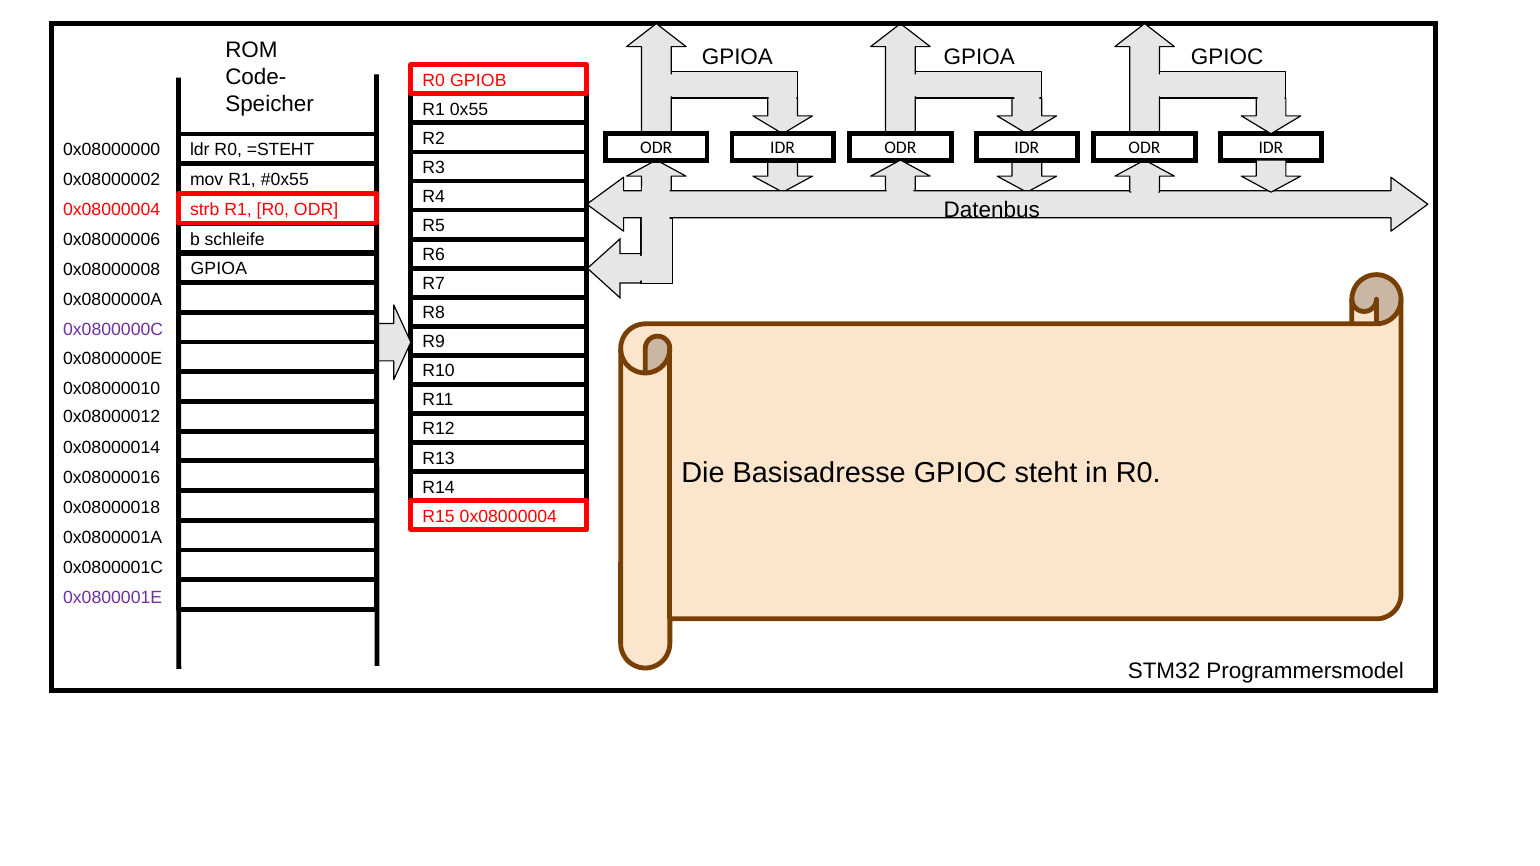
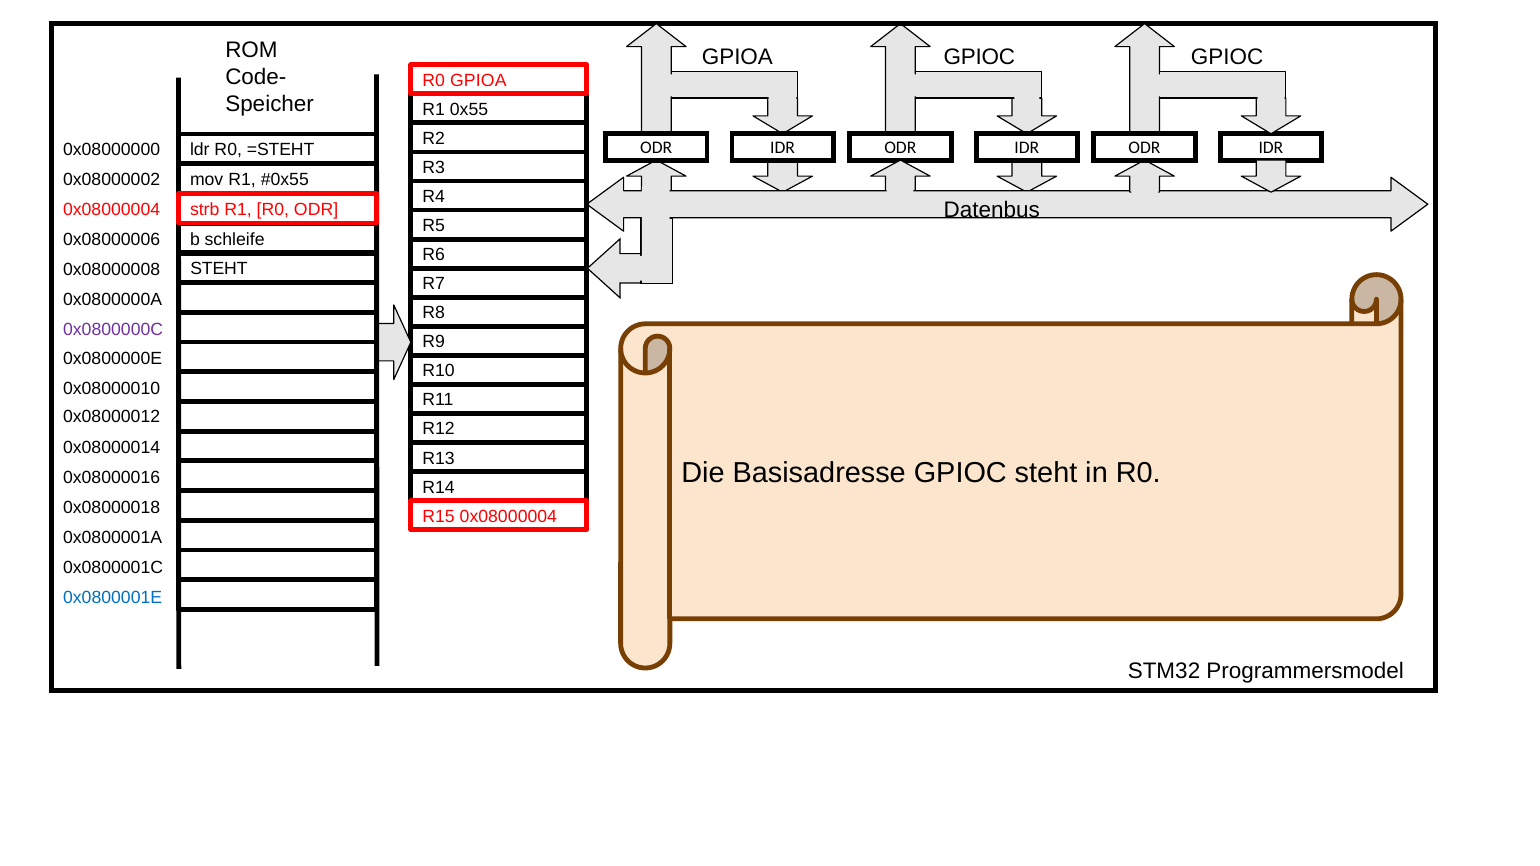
GPIOA: GPIOA -> GPIOC (979, 57)
R0 GPIOB: GPIOB -> GPIOA (478, 81)
GPIOA: GPIOA -> STEHT (219, 269)
0x0800001E colour: purple -> blue (113, 598)
